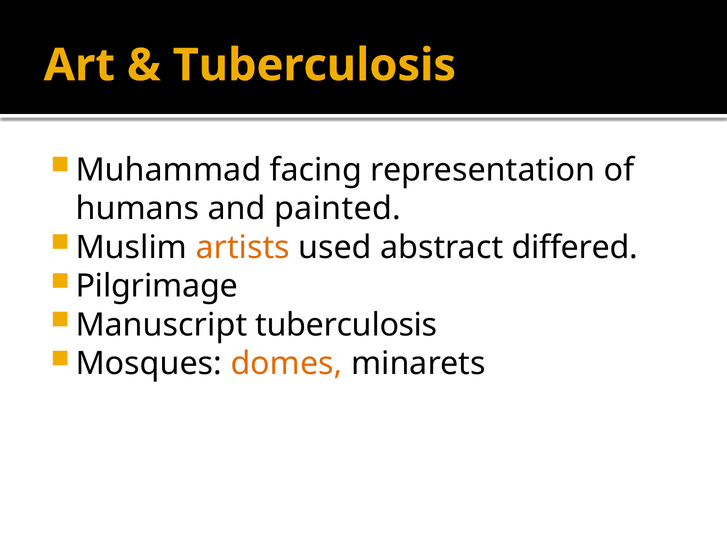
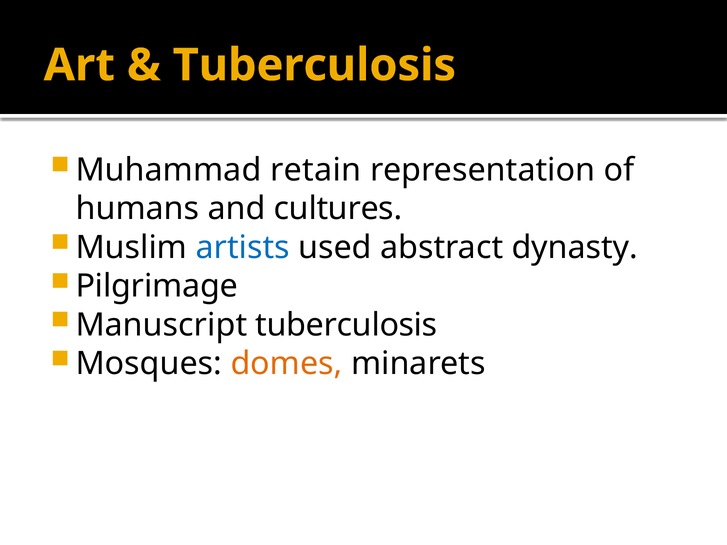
facing: facing -> retain (316, 170)
painted: painted -> cultures (338, 209)
artists colour: orange -> blue (243, 248)
differed: differed -> dynasty (575, 248)
